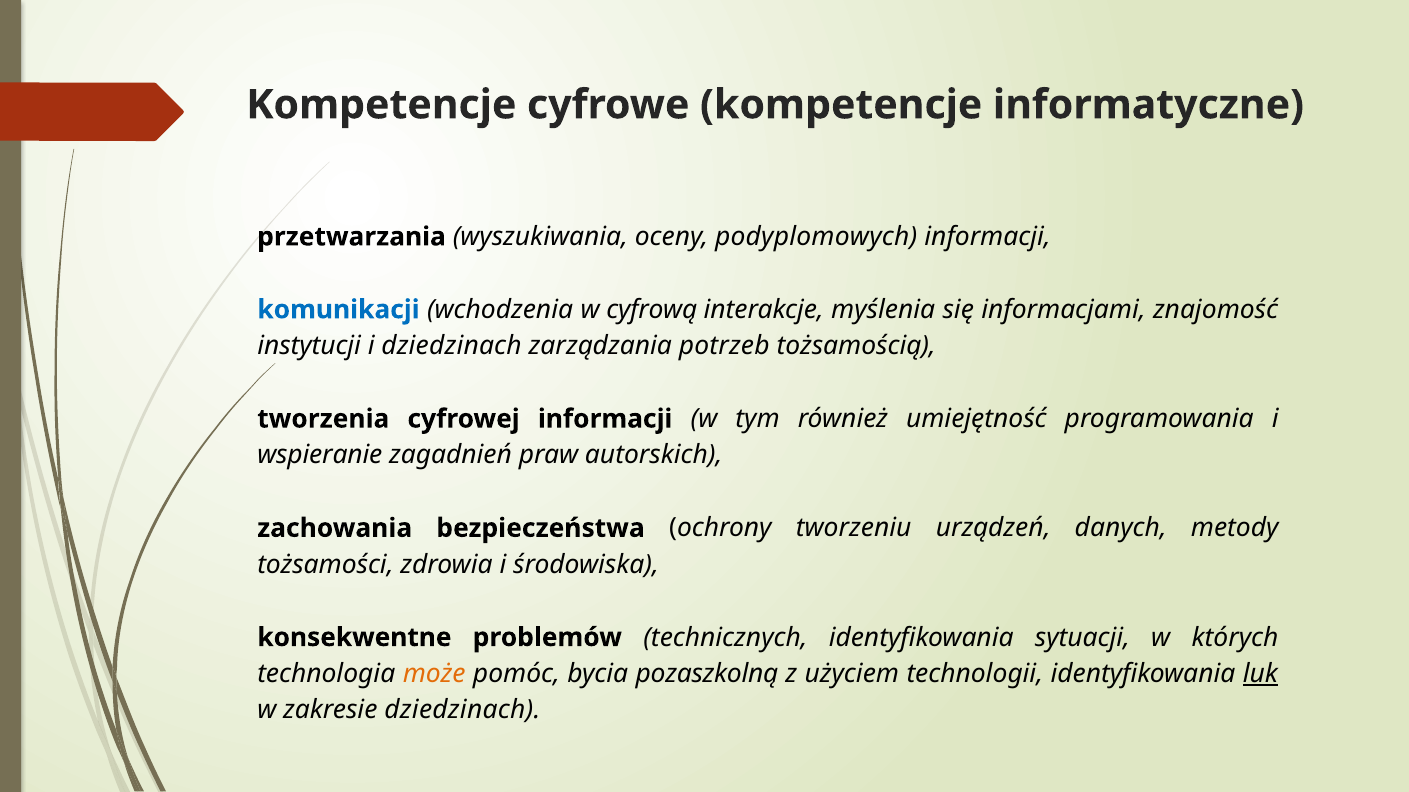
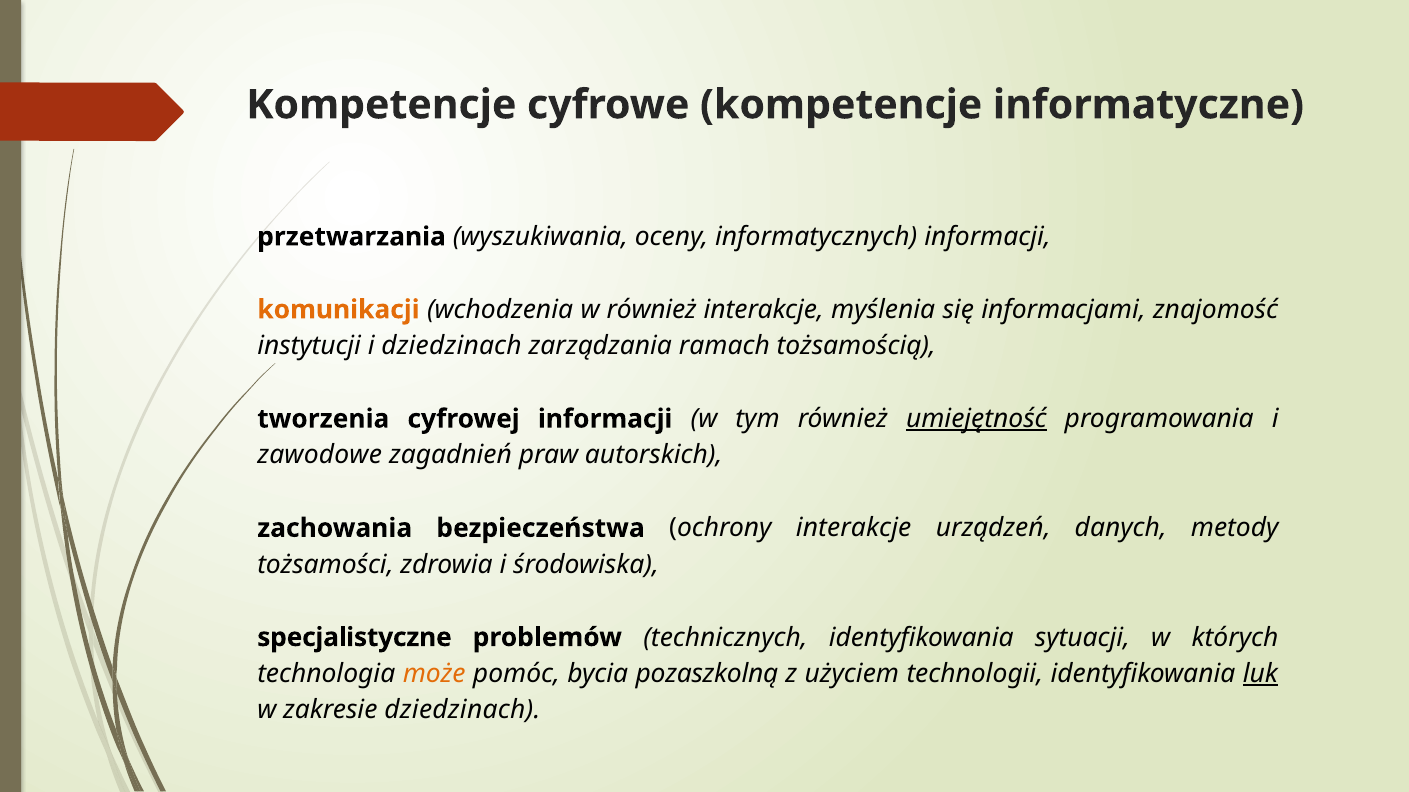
podyplomowych: podyplomowych -> informatycznych (816, 237)
komunikacji colour: blue -> orange (338, 310)
w cyfrową: cyfrową -> również (652, 310)
potrzeb: potrzeb -> ramach (724, 346)
umiejętność underline: none -> present (976, 419)
wspieranie: wspieranie -> zawodowe (320, 456)
ochrony tworzeniu: tworzeniu -> interakcje (854, 528)
konsekwentne: konsekwentne -> specjalistyczne (354, 638)
